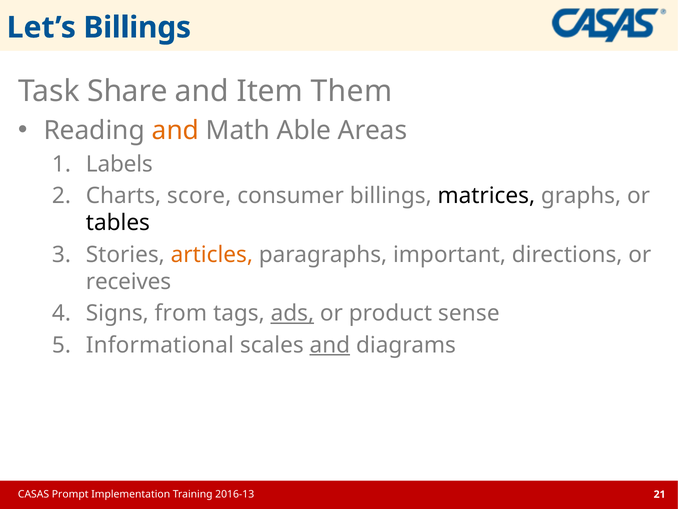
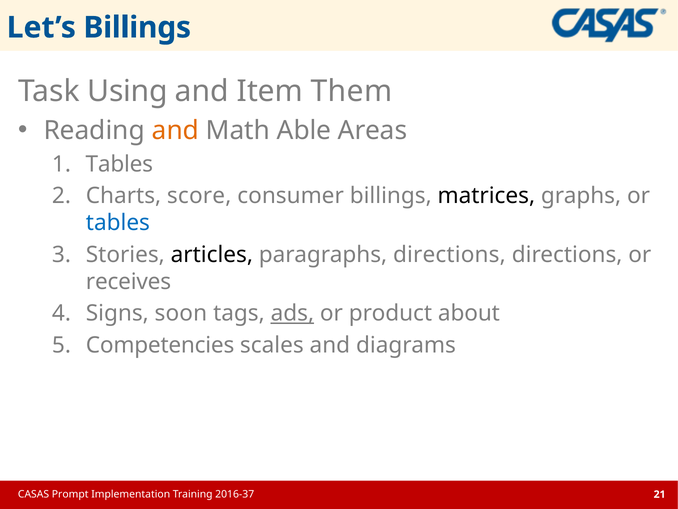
Share: Share -> Using (128, 91)
Labels: Labels -> Tables (119, 164)
tables colour: black -> blue (118, 223)
articles colour: orange -> black (212, 254)
paragraphs important: important -> directions (449, 254)
from: from -> soon (181, 313)
sense: sense -> about (469, 313)
Informational: Informational -> Competencies (160, 345)
and underline: present -> none (330, 345)
2016-13: 2016-13 -> 2016-37 (235, 494)
